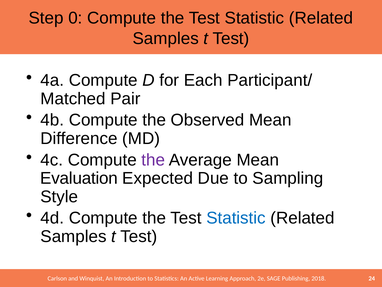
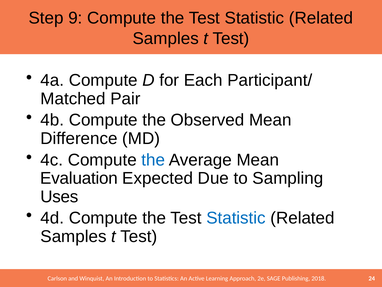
0: 0 -> 9 (75, 18)
the colour: purple -> blue (153, 160)
Style: Style -> Uses (59, 196)
